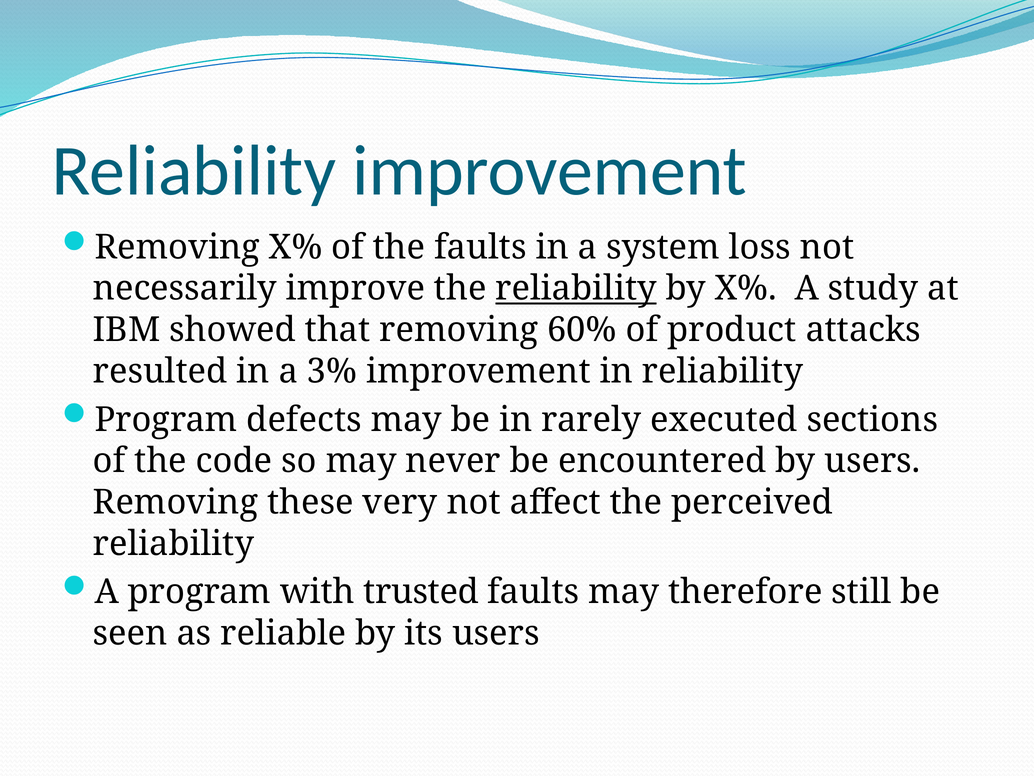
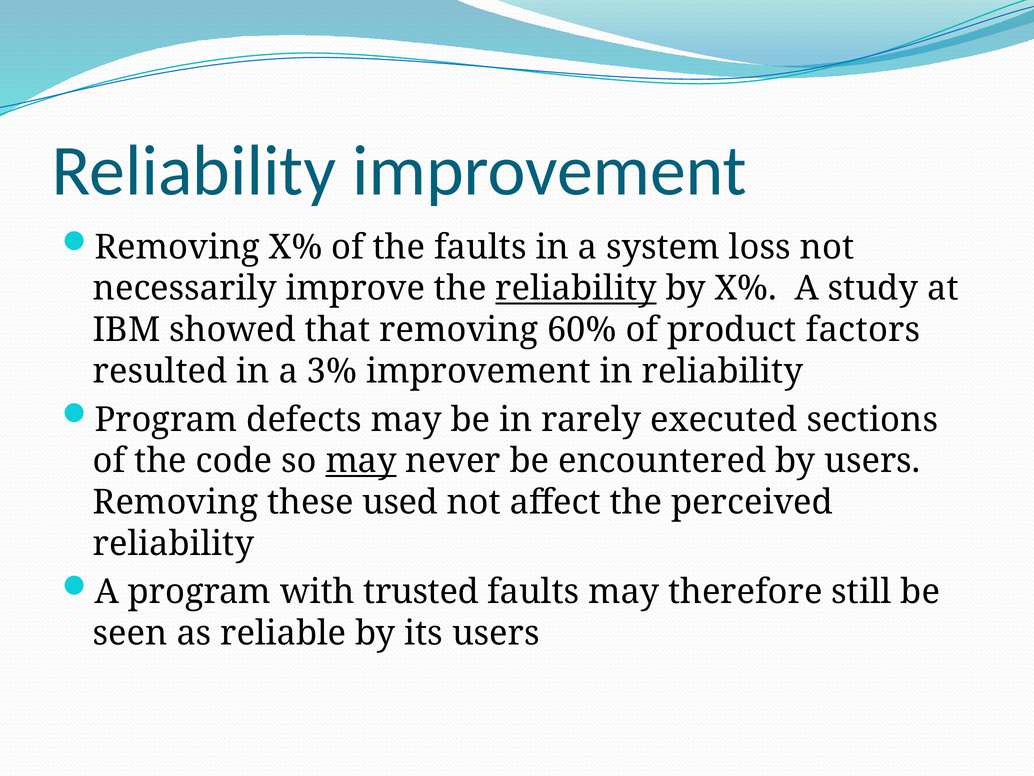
attacks: attacks -> factors (863, 330)
may underline: none -> present (361, 461)
very: very -> used (400, 502)
